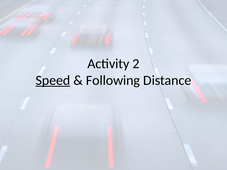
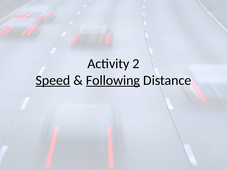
Following underline: none -> present (113, 80)
